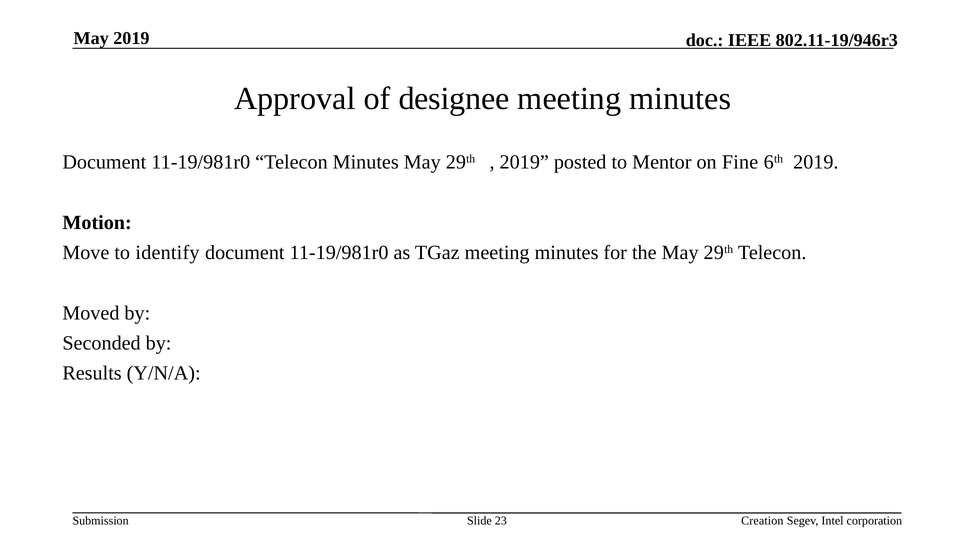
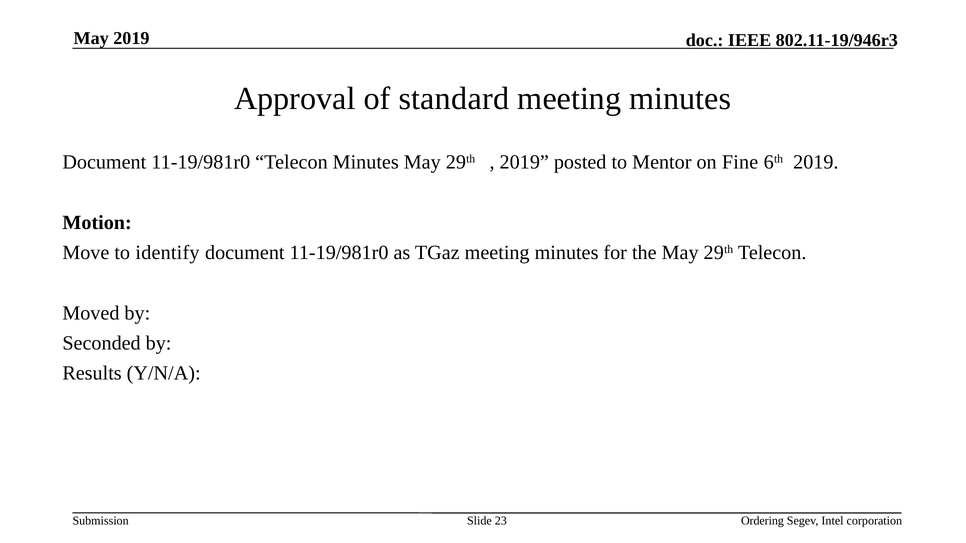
designee: designee -> standard (454, 99)
Creation: Creation -> Ordering (762, 521)
